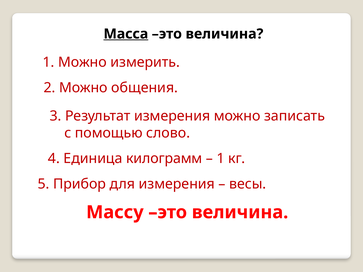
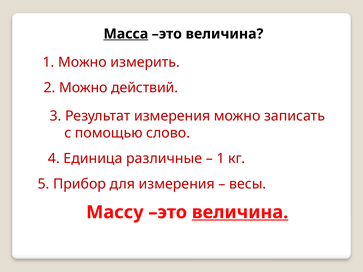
общения: общения -> действий (145, 88)
килограмм: килограмм -> различные (164, 159)
величина underline: none -> present (240, 212)
